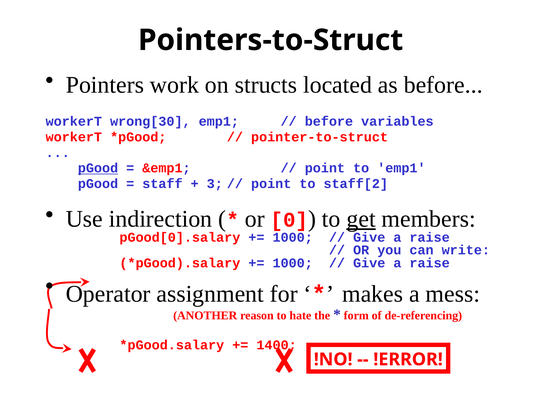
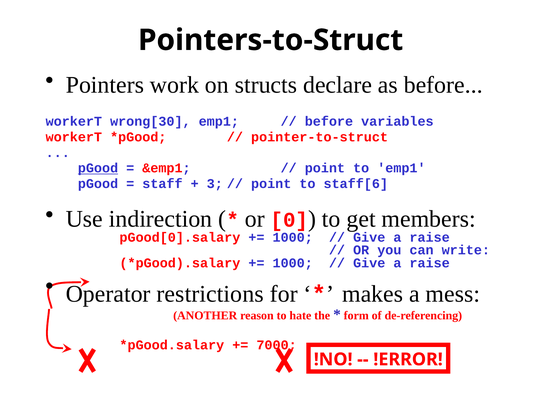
located: located -> declare (338, 85)
staff[2: staff[2 -> staff[6 (356, 184)
get underline: present -> none (361, 219)
assignment: assignment -> restrictions (210, 294)
1400: 1400 -> 7000 (277, 345)
